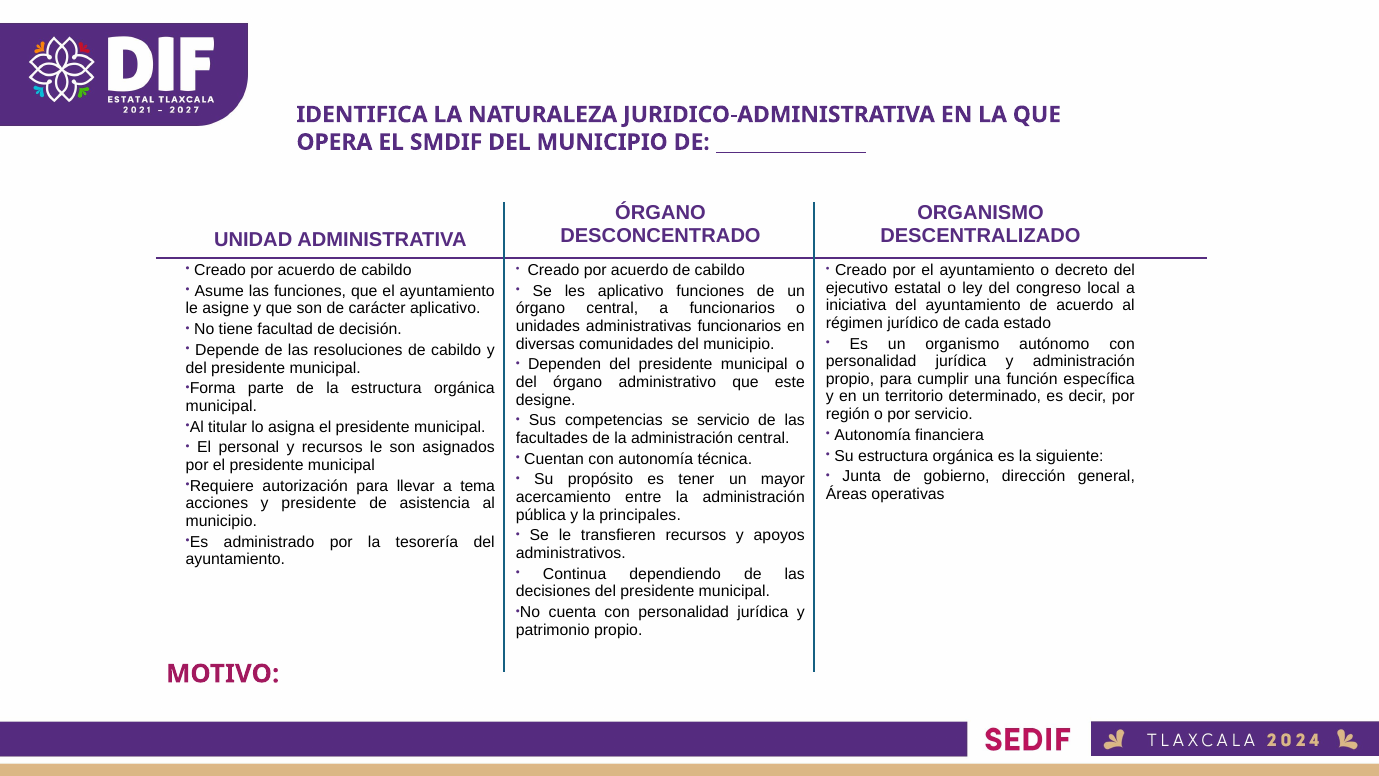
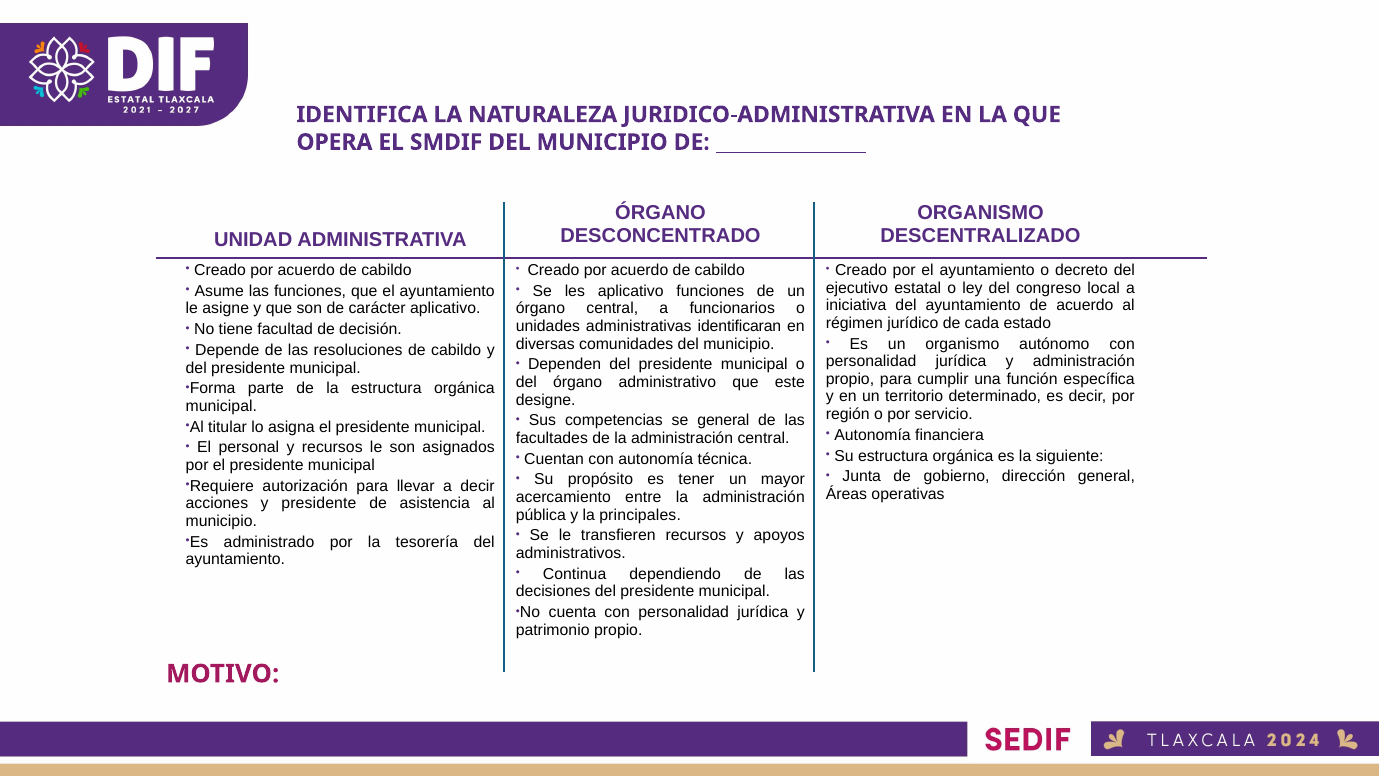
administrativas funcionarios: funcionarios -> identificaran (739, 326)
se servicio: servicio -> general (723, 420)
a tema: tema -> decir (478, 486)
